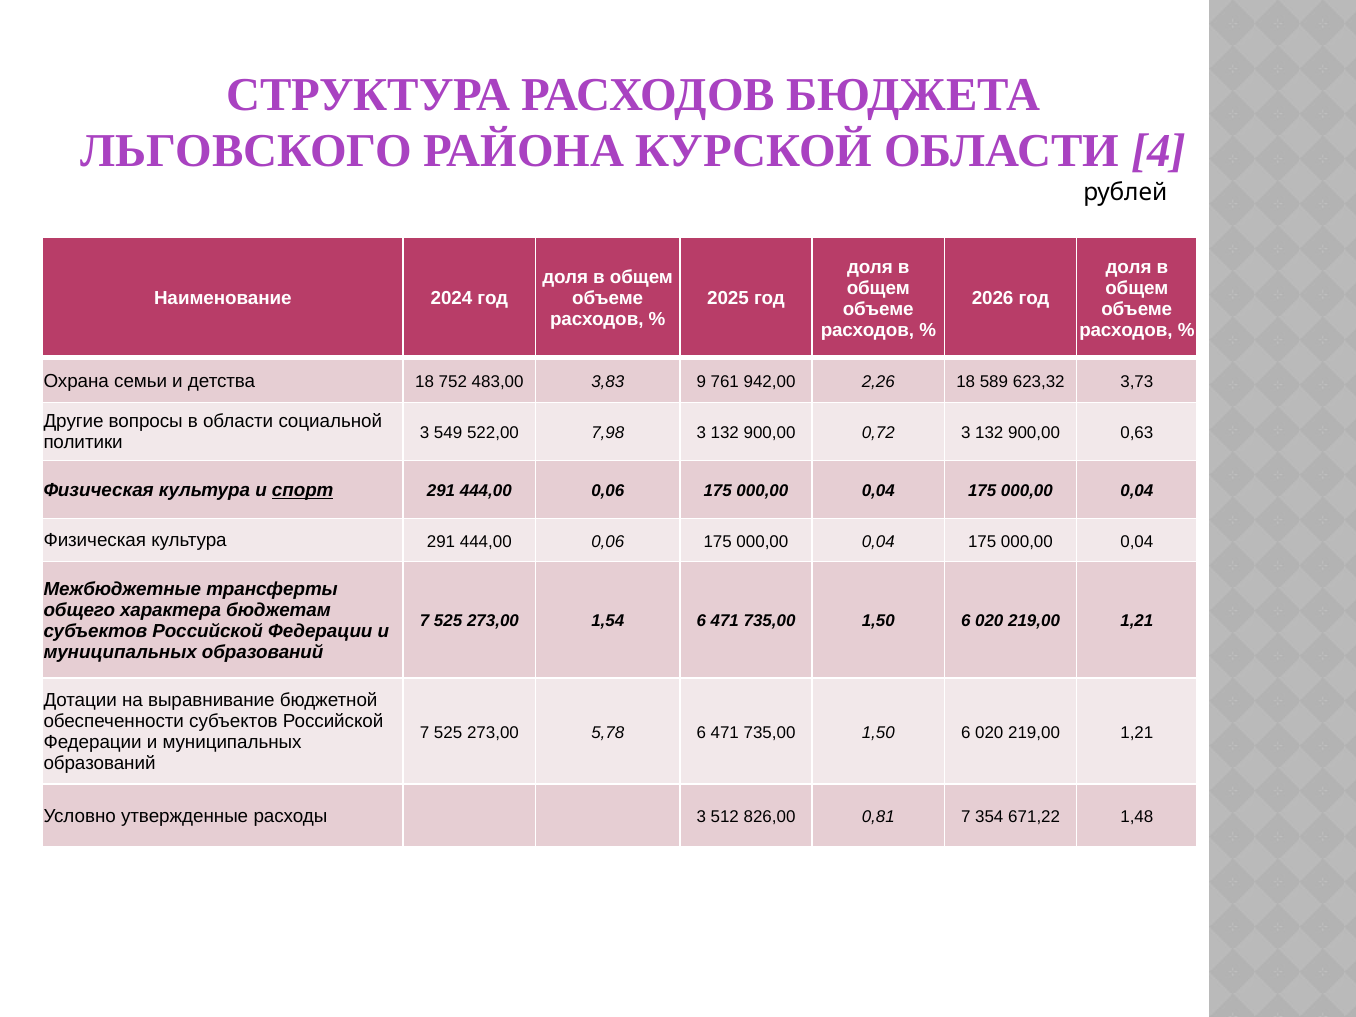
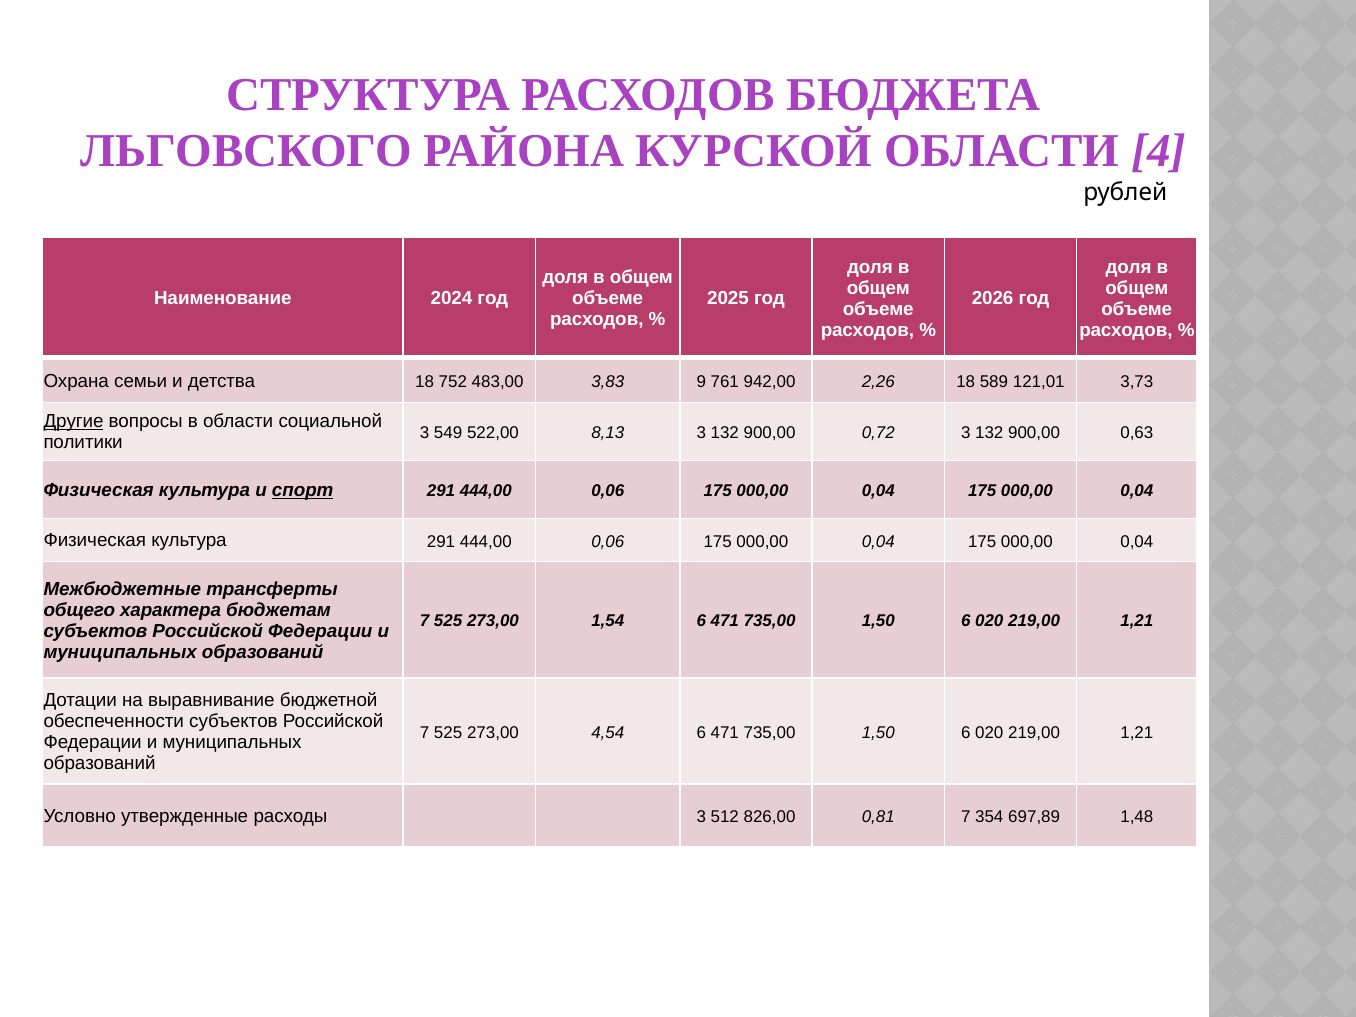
623,32: 623,32 -> 121,01 (1039, 382)
Другие underline: none -> present (74, 422)
7,98: 7,98 -> 8,13 (608, 433)
5,78: 5,78 -> 4,54 (608, 732)
671,22: 671,22 -> 697,89 (1034, 817)
